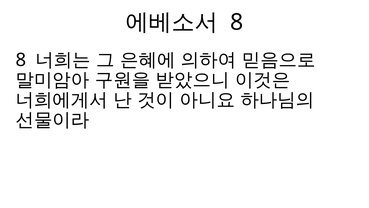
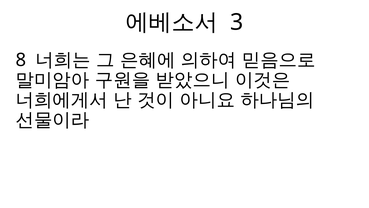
8: 8 -> 3 (237, 22)
